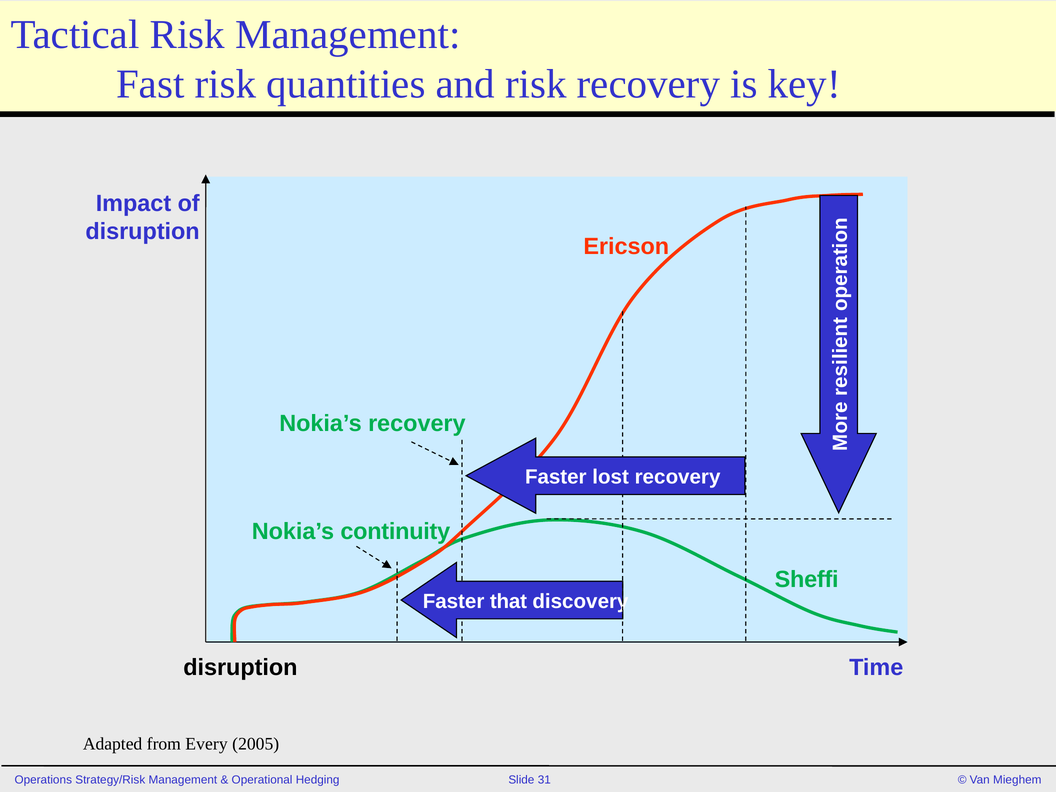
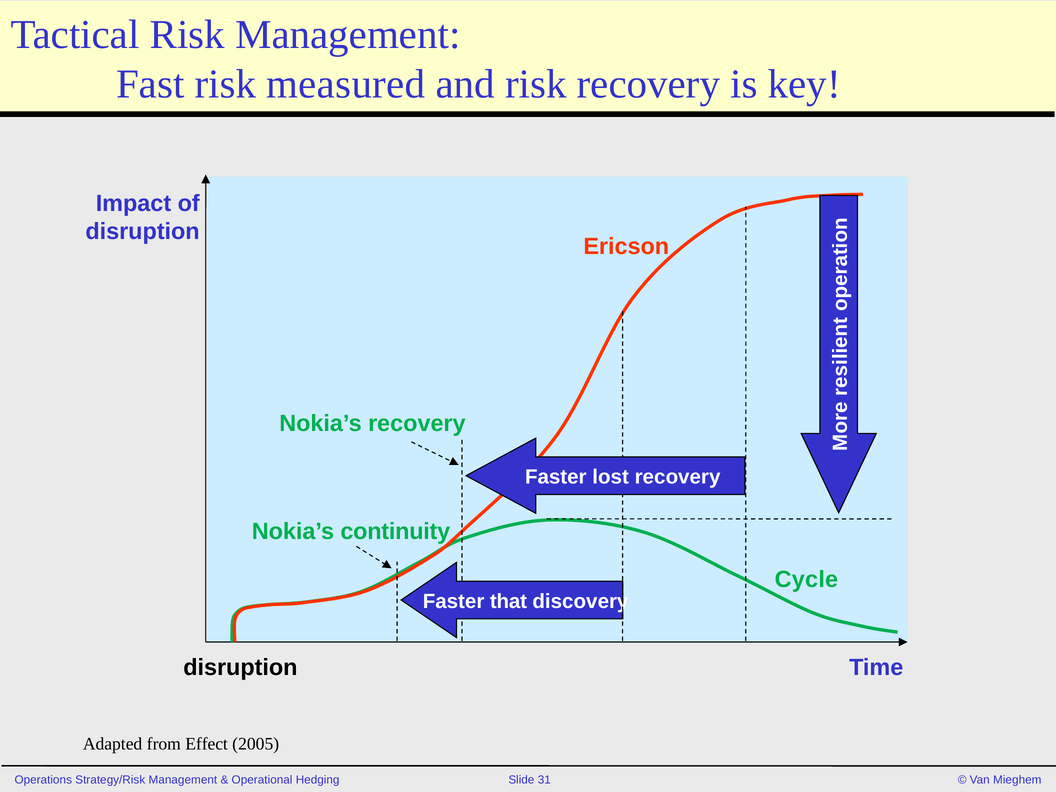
quantities: quantities -> measured (346, 84)
Sheffi: Sheffi -> Cycle (806, 580)
Every: Every -> Effect (207, 744)
